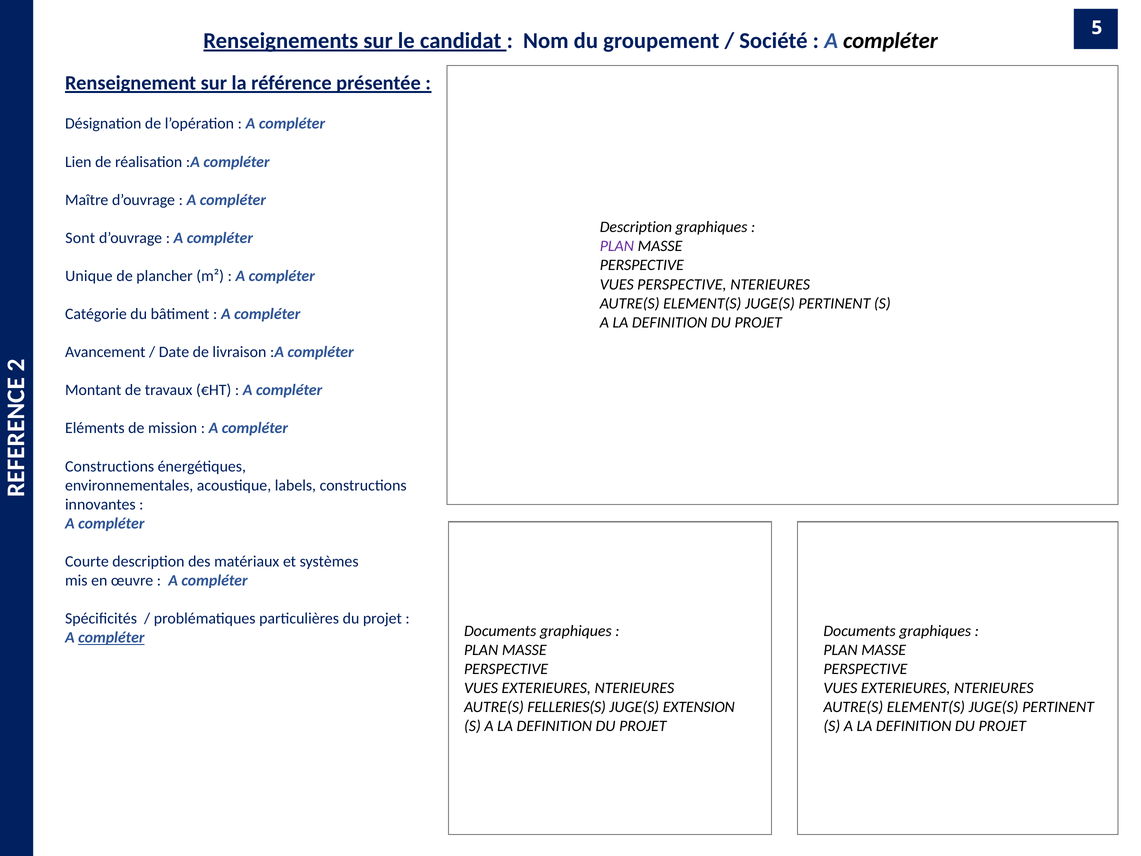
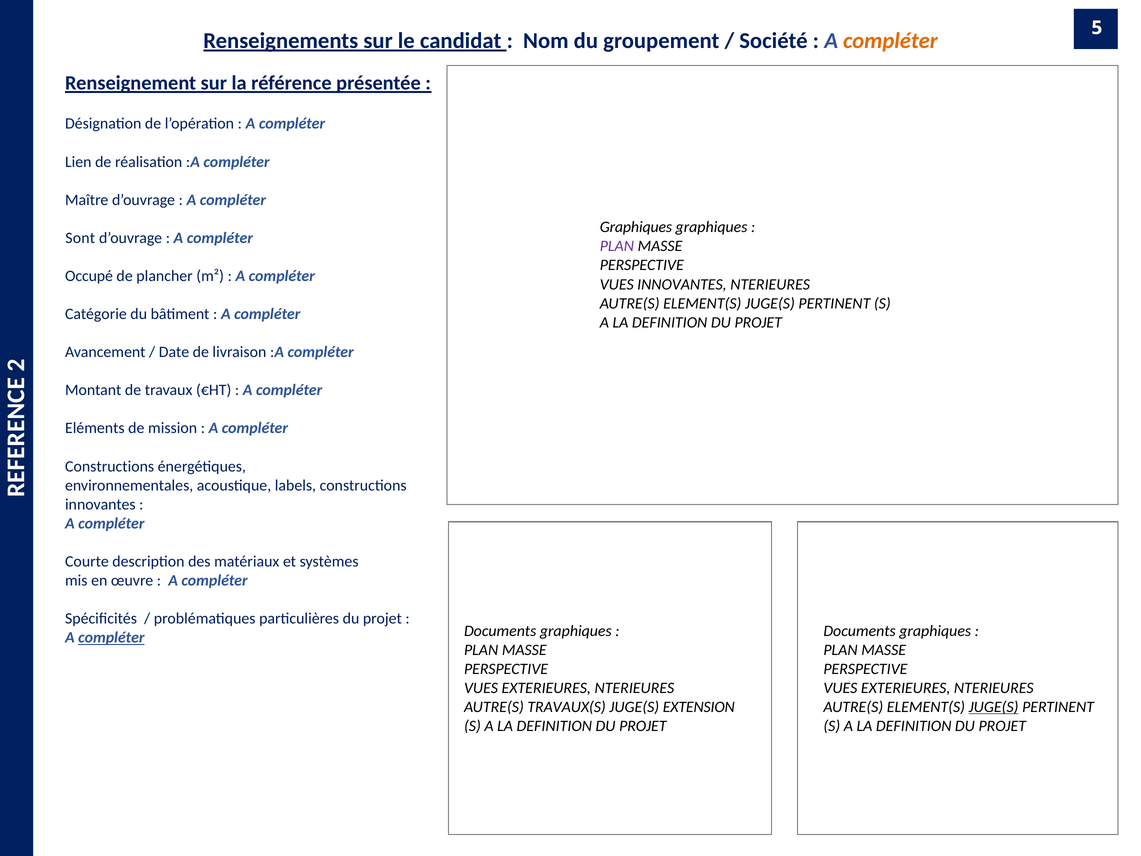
compléter colour: black -> orange (890, 41)
Description: Description -> Graphiques (636, 227)
Unique: Unique -> Occupé (89, 276)
VUES PERSPECTIVE: PERSPECTIVE -> INNOVANTES (682, 284)
FELLERIES(S: FELLERIES(S -> TRAVAUX(S (567, 707)
JUGE(S underline: none -> present (994, 707)
